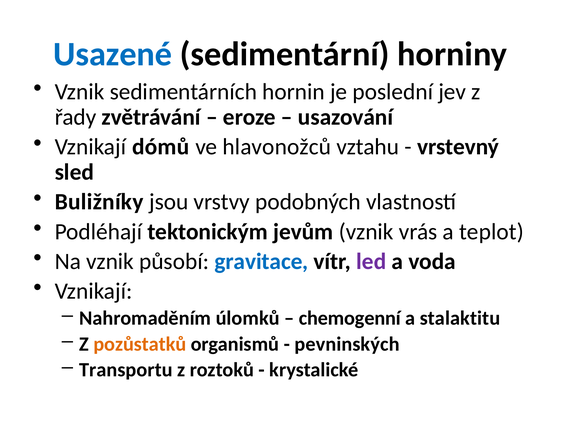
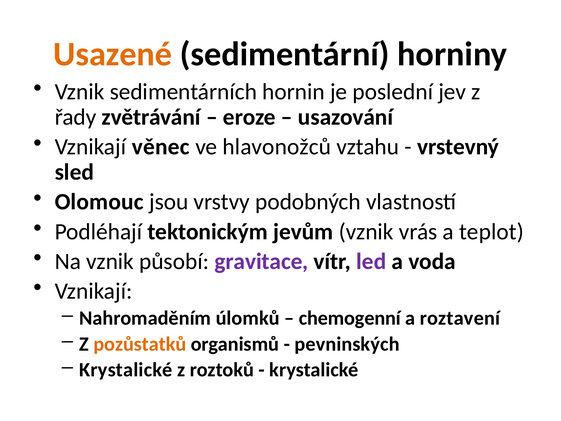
Usazené colour: blue -> orange (113, 54)
dómů: dómů -> věnec (161, 147)
Buližníky: Buližníky -> Olomouc (99, 202)
gravitace colour: blue -> purple (261, 261)
stalaktitu: stalaktitu -> roztavení (460, 318)
Transportu: Transportu -> Krystalické (126, 370)
